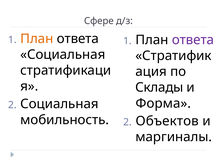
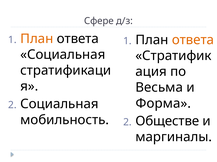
ответа colour: purple -> orange (193, 40)
Склады: Склады -> Весьма (159, 88)
Объектов: Объектов -> Обществе (167, 122)
